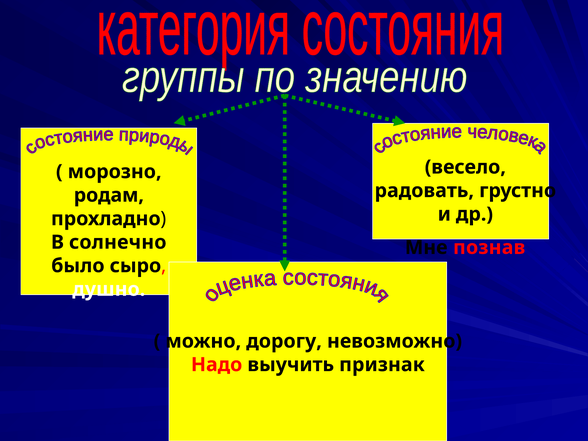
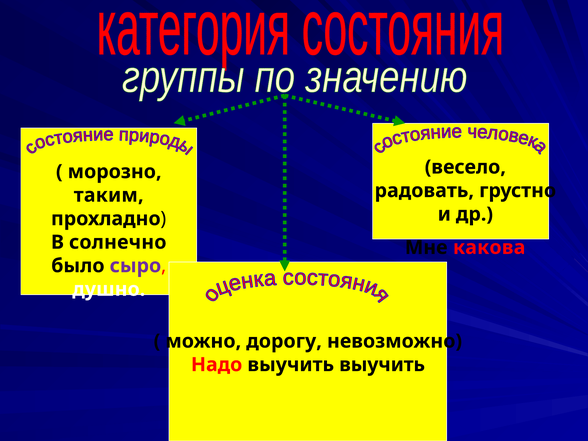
родам: родам -> таким (109, 195)
познав: познав -> какова (489, 247)
сыро colour: black -> purple (135, 266)
выучить признак: признак -> выучить (382, 365)
